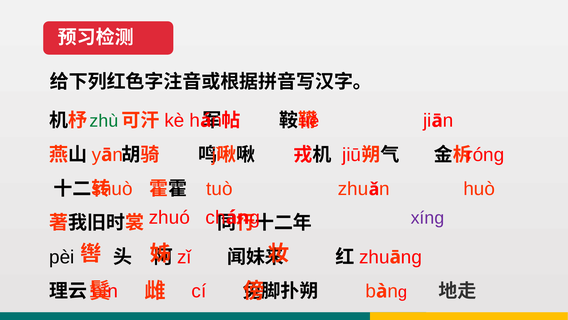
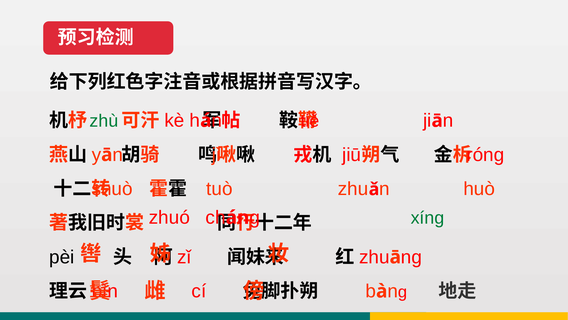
xíng colour: purple -> green (427, 218)
